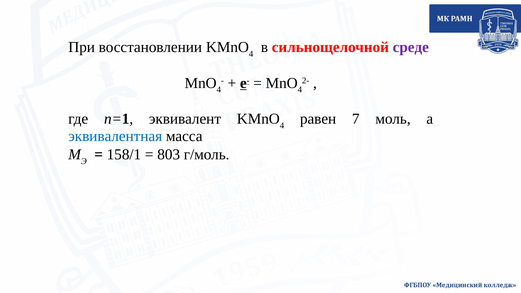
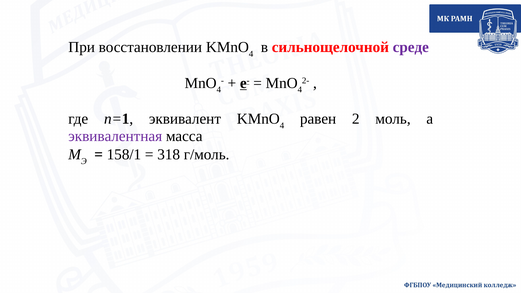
7: 7 -> 2 (356, 119)
эквивалентная colour: blue -> purple (115, 136)
803: 803 -> 318 (169, 155)
